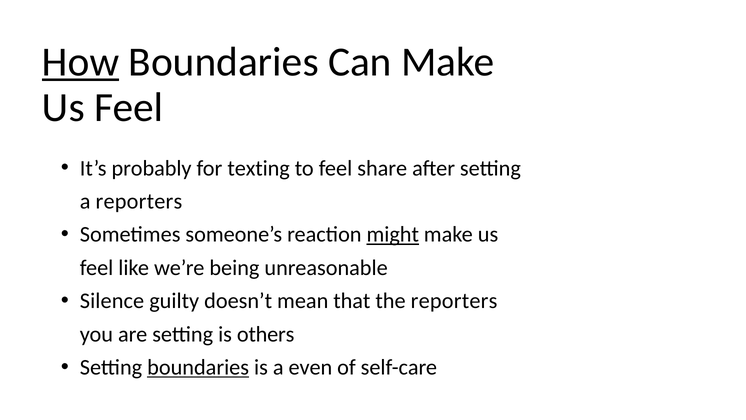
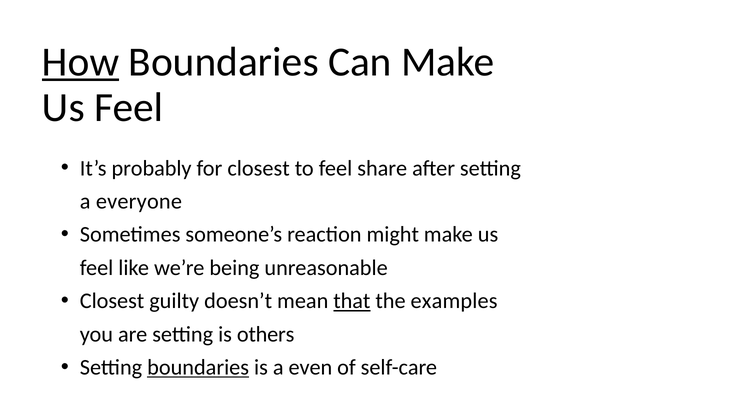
for texting: texting -> closest (259, 168)
a reporters: reporters -> everyone (139, 201)
might underline: present -> none (393, 234)
Silence: Silence -> Closest (112, 301)
that underline: none -> present (352, 301)
the reporters: reporters -> examples (454, 301)
